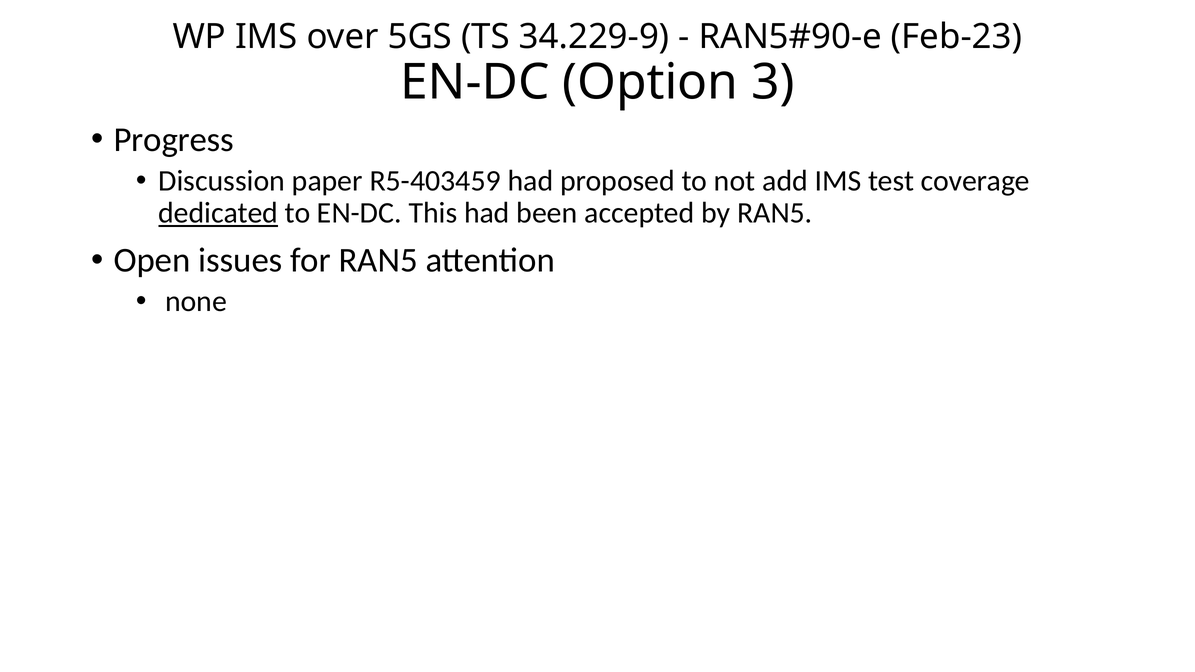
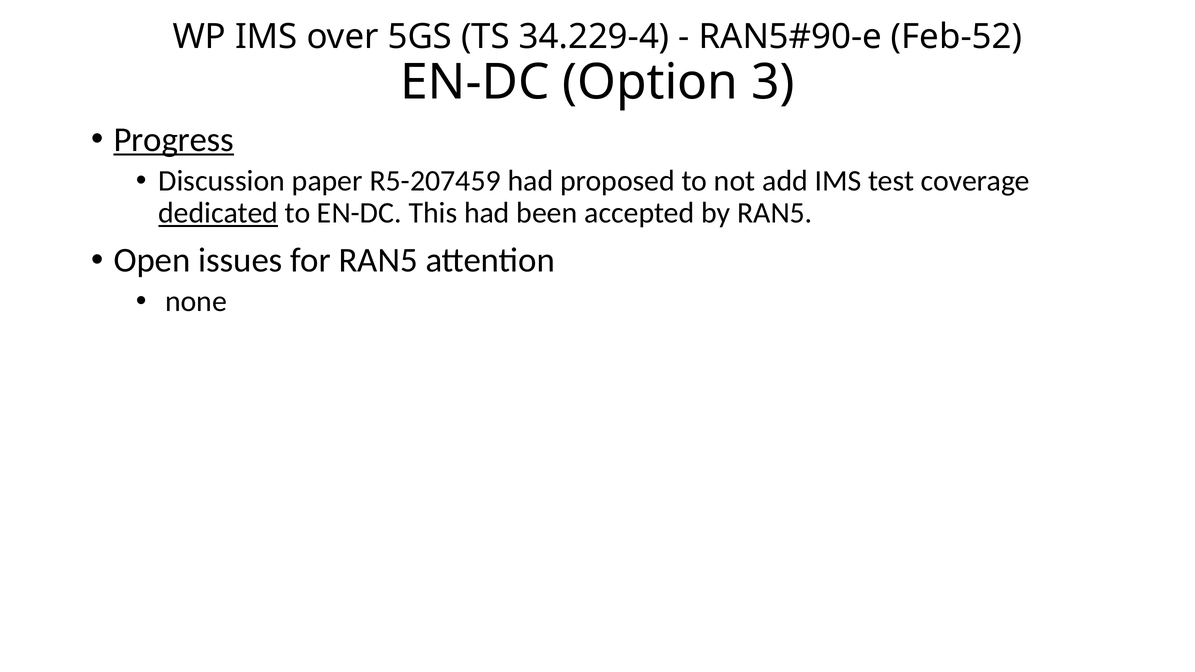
34.229-9: 34.229-9 -> 34.229-4 (594, 37)
Feb-23: Feb-23 -> Feb-52 (956, 37)
Progress underline: none -> present (174, 140)
R5-403459: R5-403459 -> R5-207459 (435, 181)
